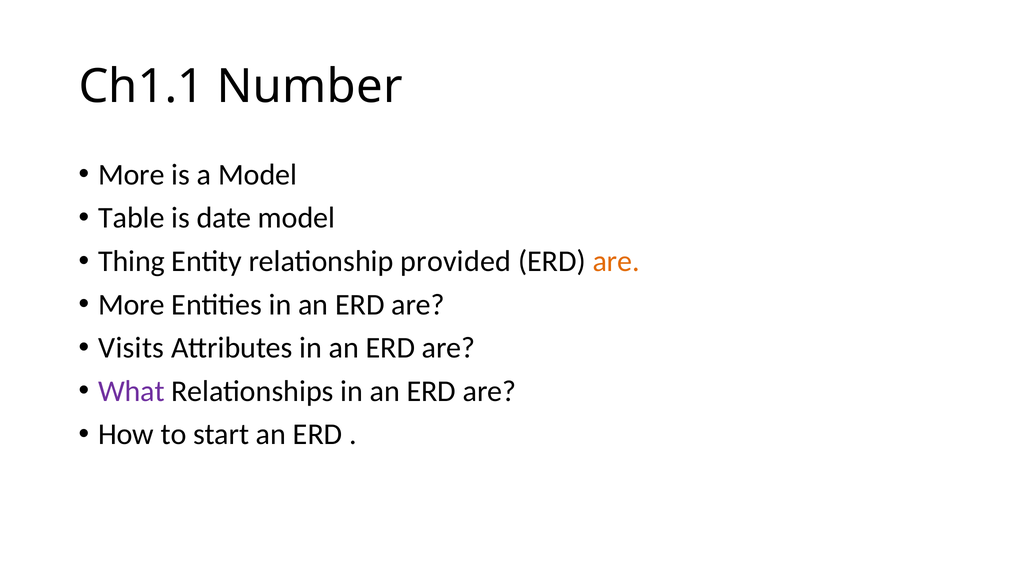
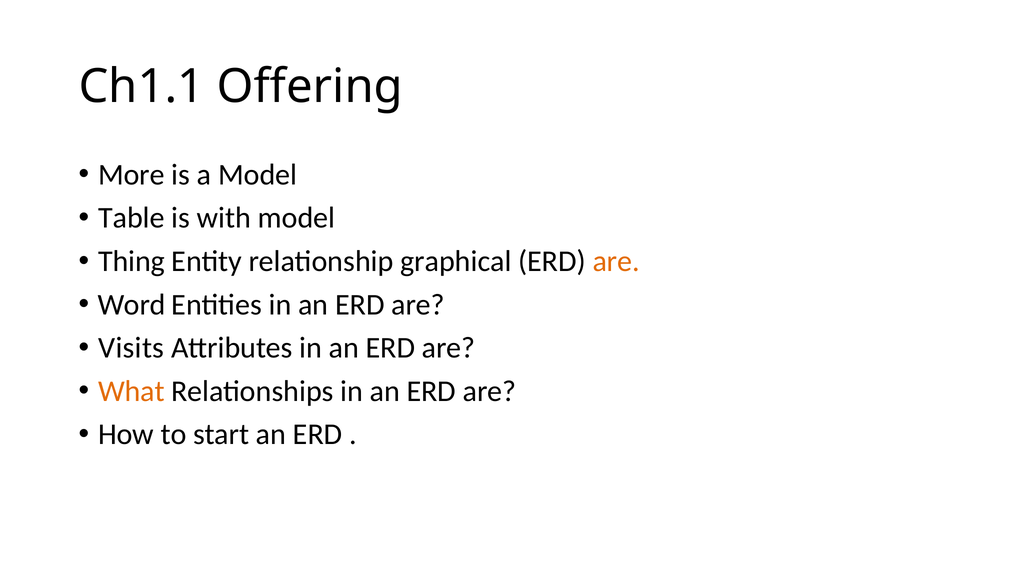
Number: Number -> Offering (310, 87)
date: date -> with (224, 218)
provided: provided -> graphical (456, 261)
More: More -> Word (132, 304)
What colour: purple -> orange (131, 391)
